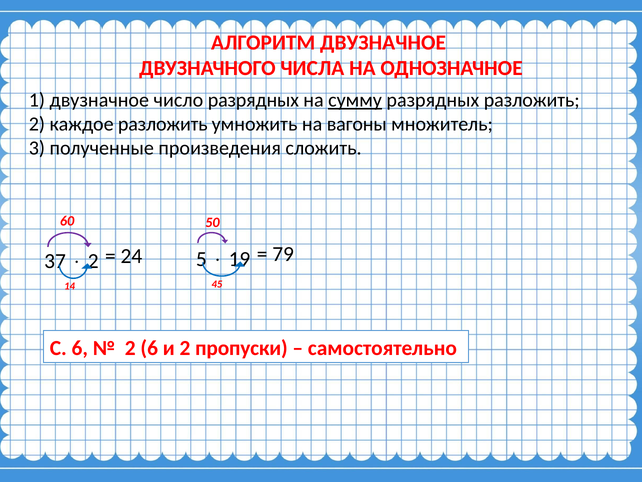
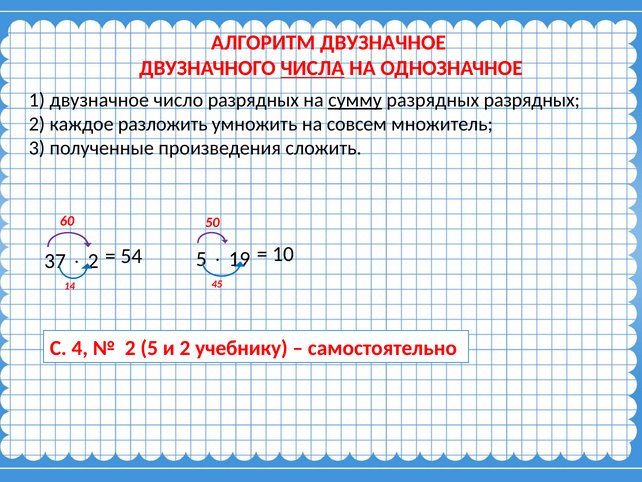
ЧИСЛА underline: none -> present (312, 68)
разрядных разложить: разложить -> разрядных (532, 100)
вагоны: вагоны -> совсем (357, 124)
24: 24 -> 54 (131, 256)
79: 79 -> 10 (283, 254)
С 6: 6 -> 4 (80, 348)
2 6: 6 -> 5 (149, 348)
пропуски: пропуски -> учебнику (241, 348)
